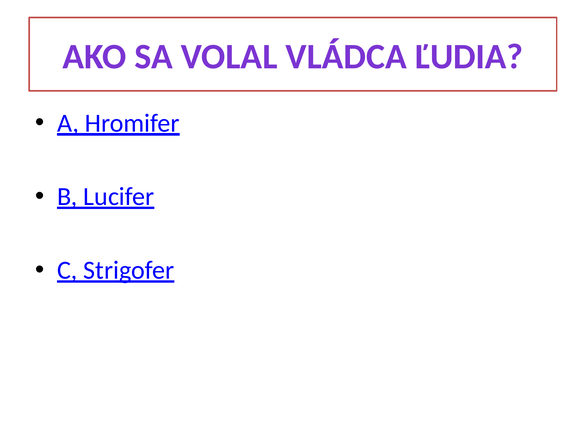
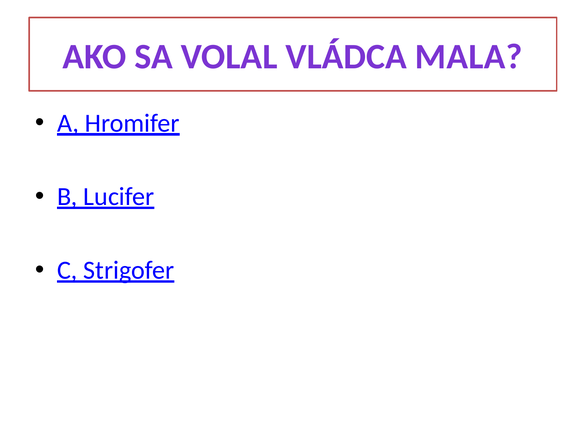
ĽUDIA: ĽUDIA -> MALA (469, 57)
